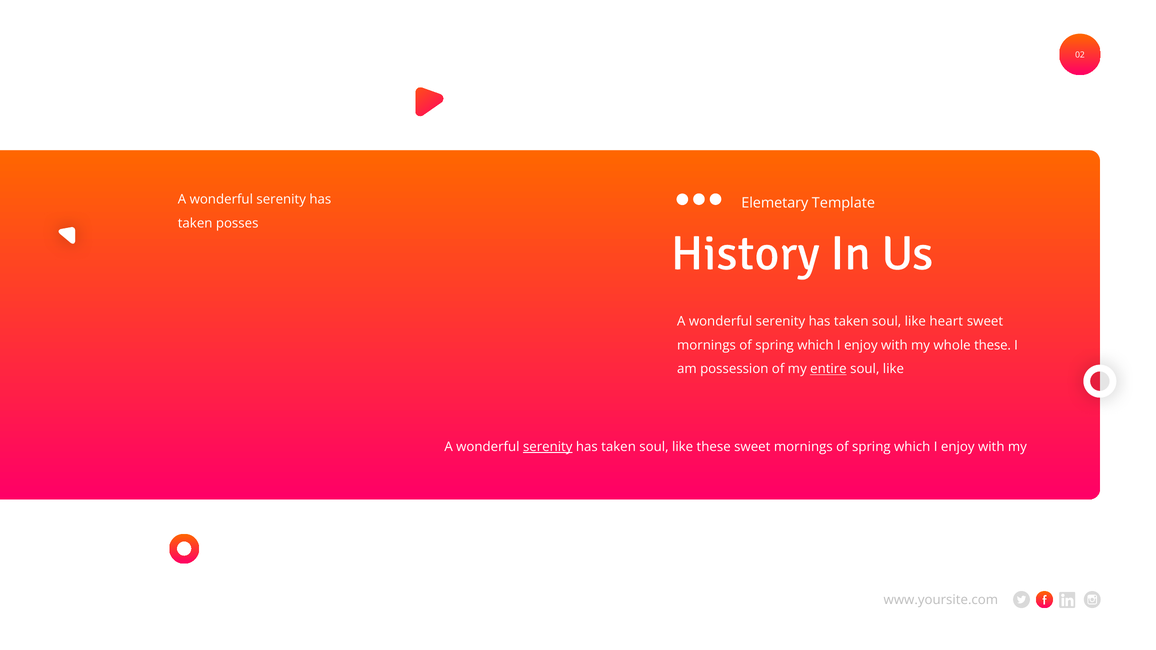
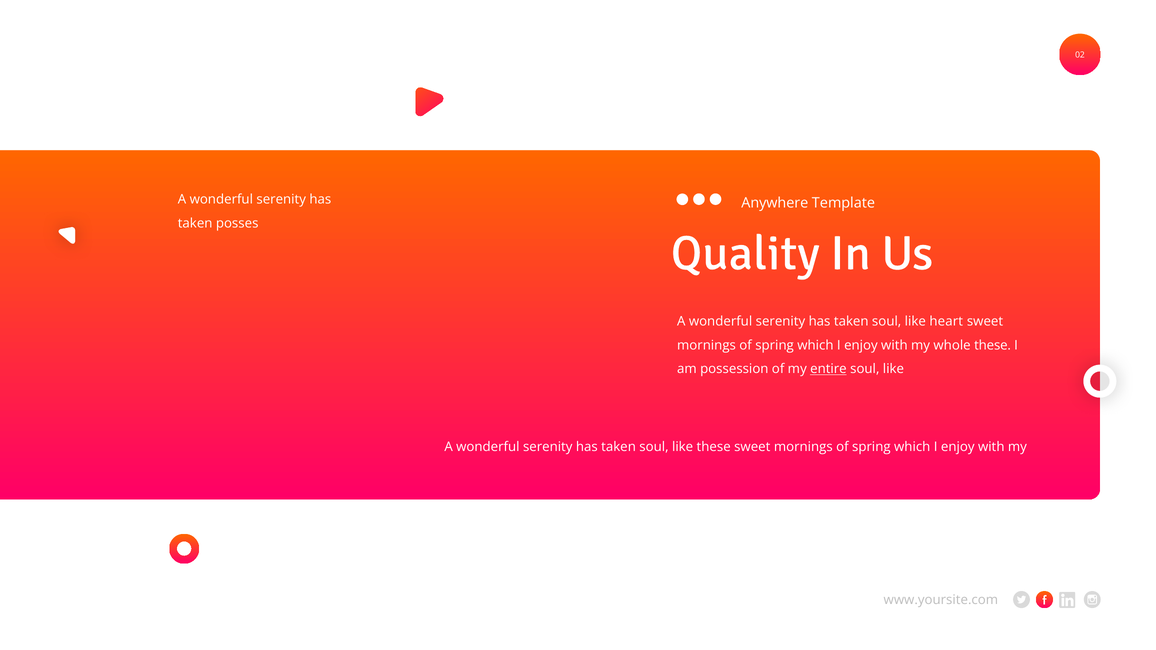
Elemetary: Elemetary -> Anywhere (775, 203)
History: History -> Quality (745, 253)
serenity underline: present -> none (548, 447)
